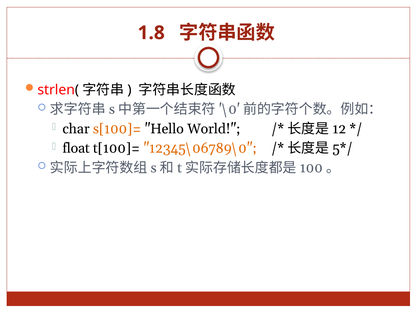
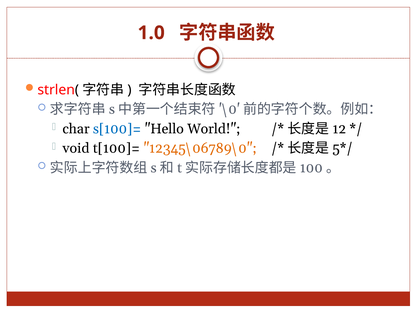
1.8: 1.8 -> 1.0 (151, 33)
s[100]= colour: orange -> blue (117, 129)
float: float -> void (76, 148)
